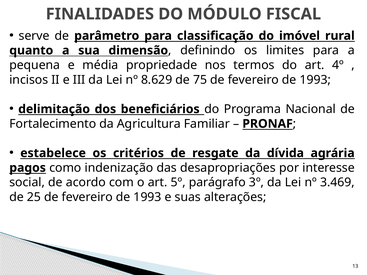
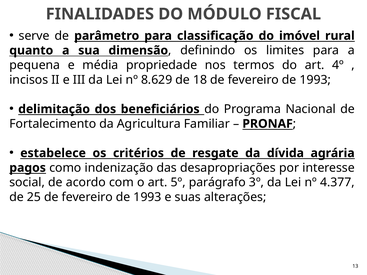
75: 75 -> 18 (200, 80)
3.469: 3.469 -> 4.377 (337, 183)
